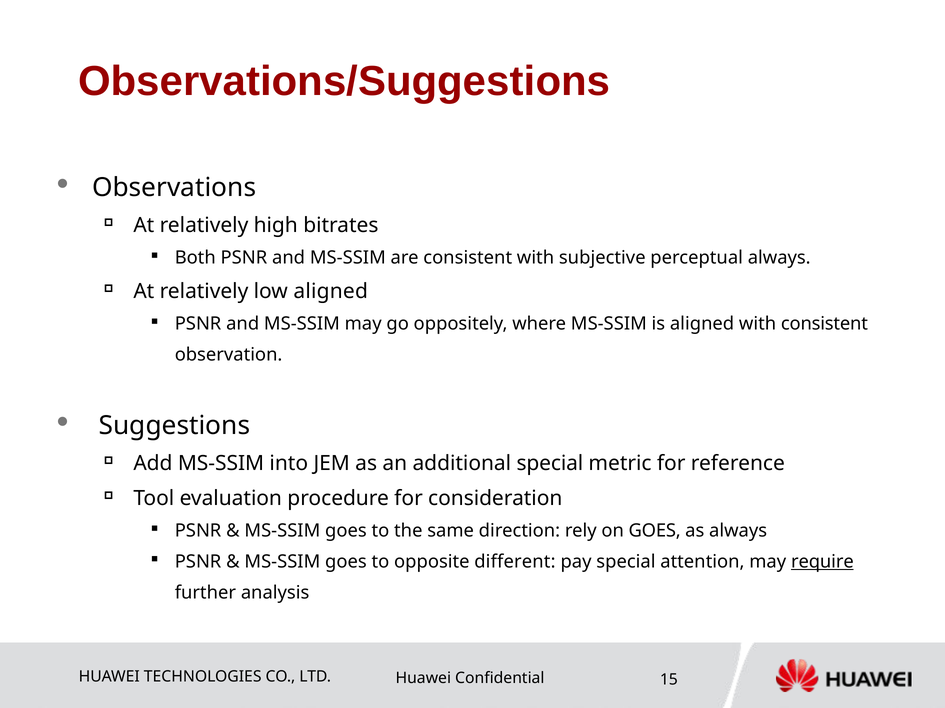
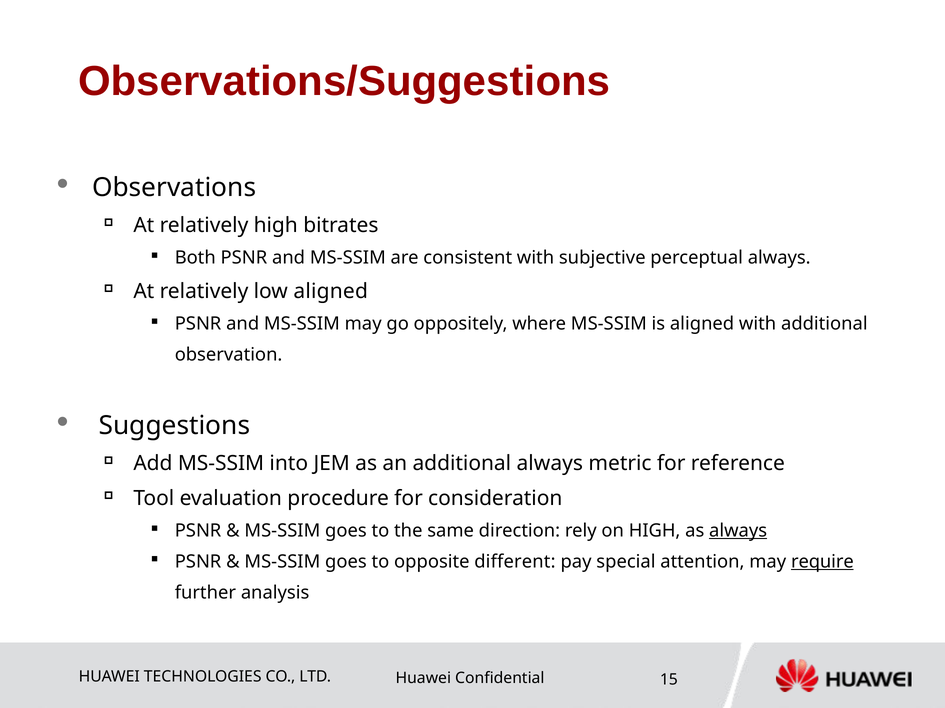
with consistent: consistent -> additional (824, 324)
additional special: special -> always (550, 464)
on GOES: GOES -> HIGH (655, 531)
always underline: none -> present (738, 531)
